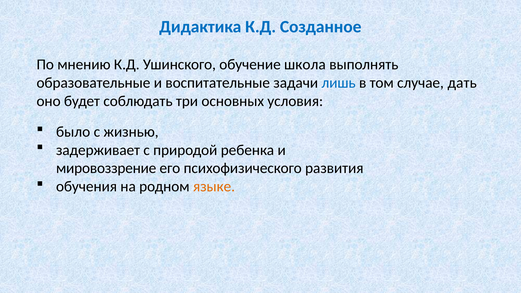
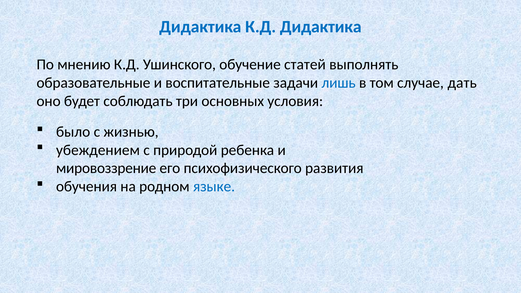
К.Д Созданное: Созданное -> Дидактика (321, 27)
школа: школа -> статей (305, 65)
задерживает: задерживает -> убеждением (98, 150)
языке colour: orange -> blue (214, 187)
